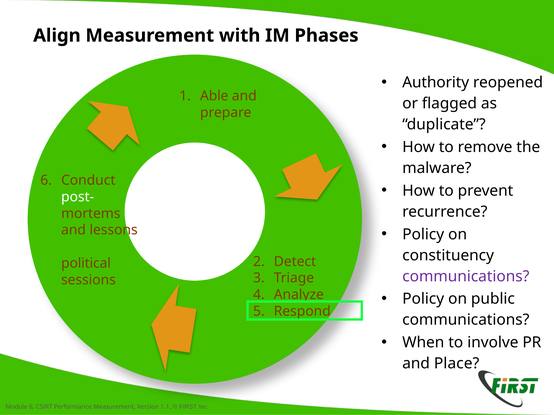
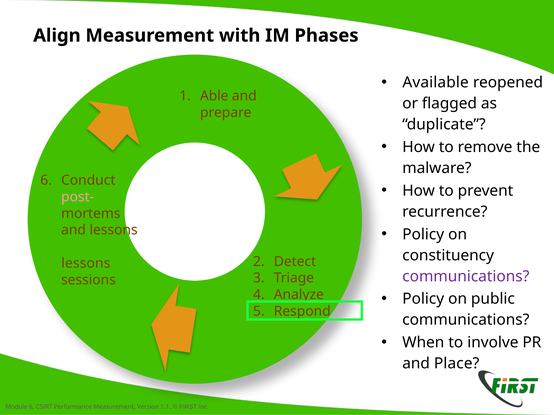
Authority: Authority -> Available (436, 83)
post- colour: white -> pink (78, 197)
political: political -> lessons (86, 264)
